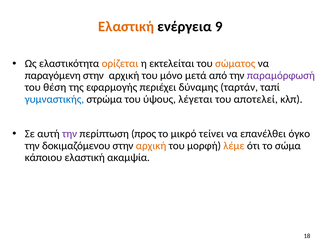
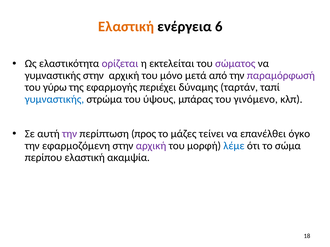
9: 9 -> 6 (219, 27)
ορίζεται colour: orange -> purple (120, 64)
σώματος colour: orange -> purple (235, 64)
παραγόμενη: παραγόμενη -> γυμναστικής (53, 76)
θέση: θέση -> γύρω (55, 87)
λέγεται: λέγεται -> μπάρας (196, 99)
αποτελεί: αποτελεί -> γινόμενο (256, 99)
μικρό: μικρό -> μάζες (184, 134)
δοκιμαζόμενου: δοκιμαζόμενου -> εφαρμοζόμενη (76, 146)
αρχική colour: orange -> purple (151, 146)
λέμε colour: orange -> blue (234, 146)
κάποιου: κάποιου -> περίπου (43, 158)
